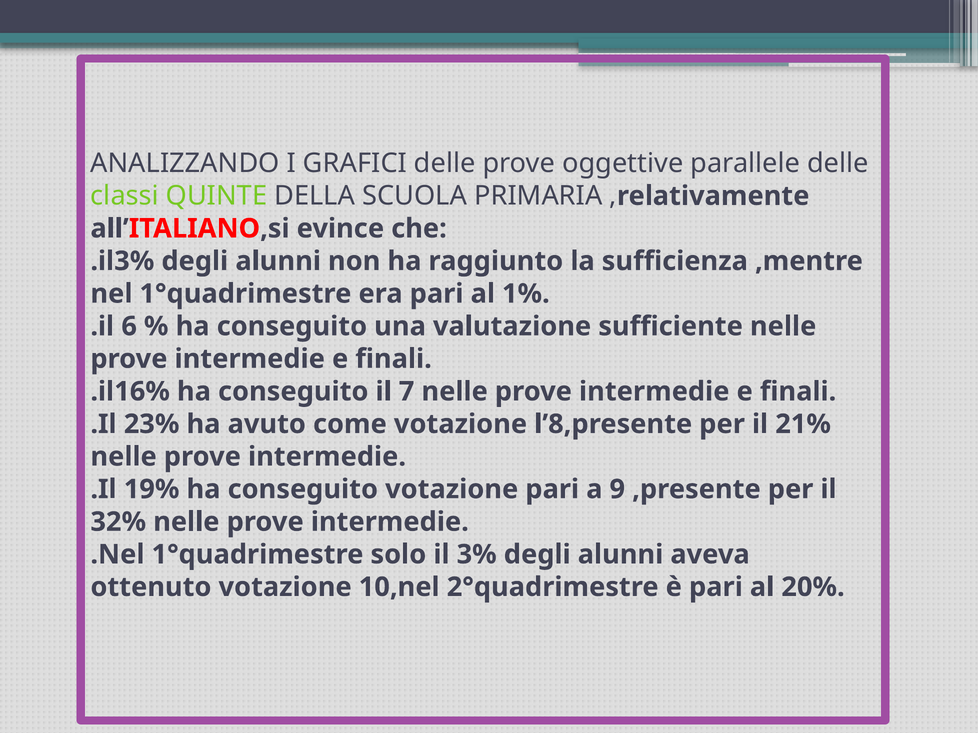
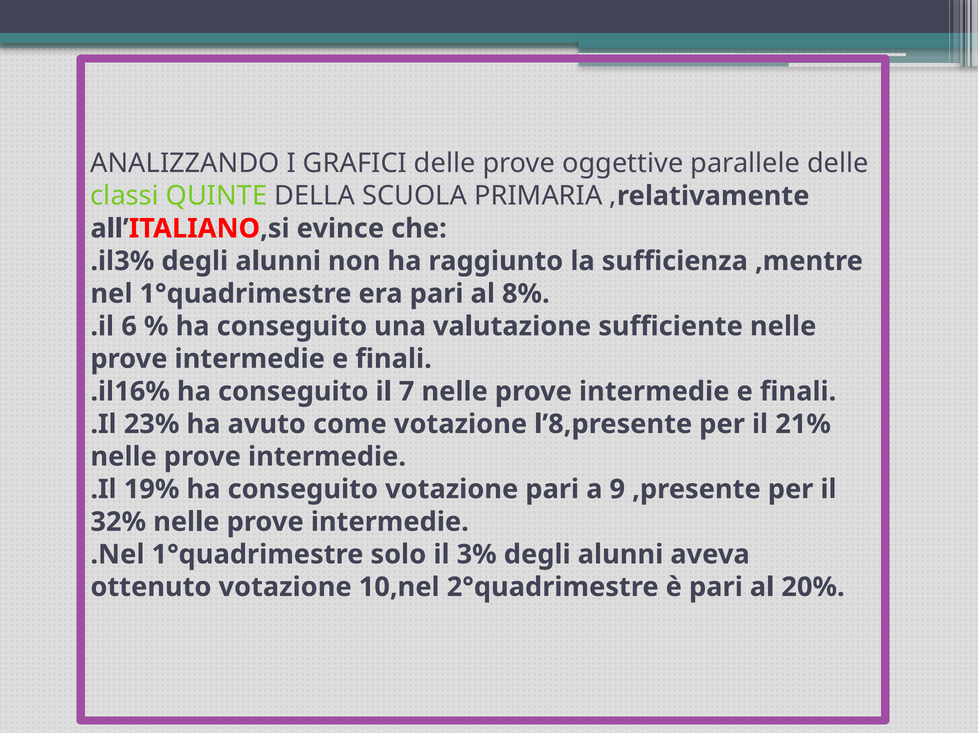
1%: 1% -> 8% (526, 294)
